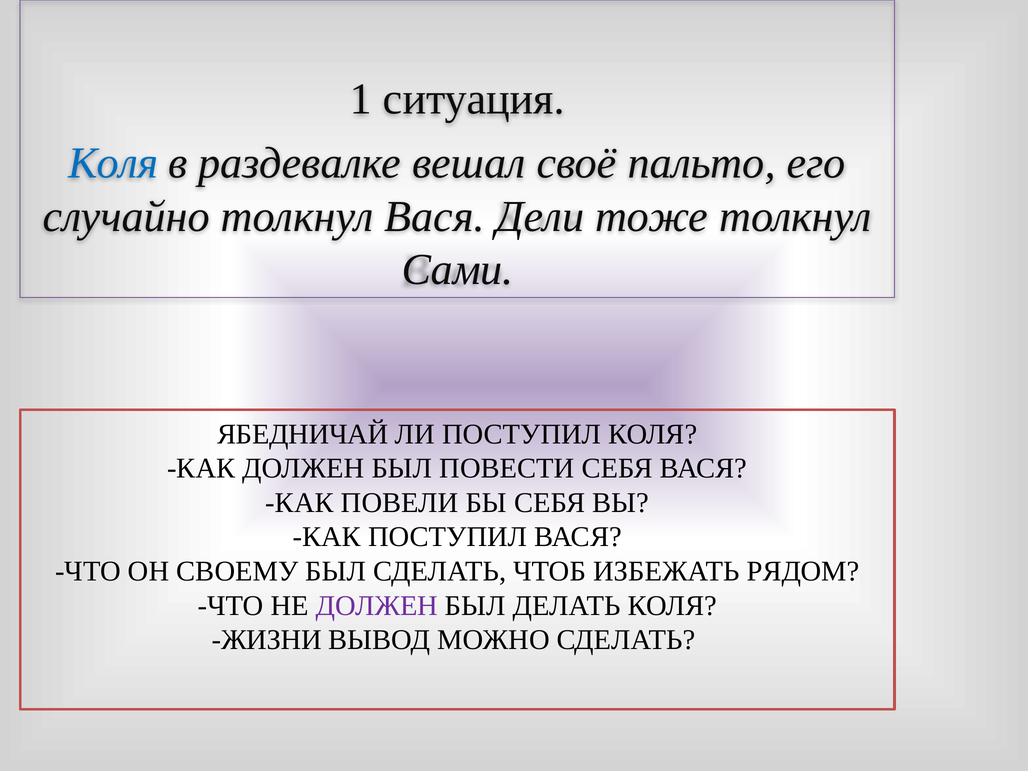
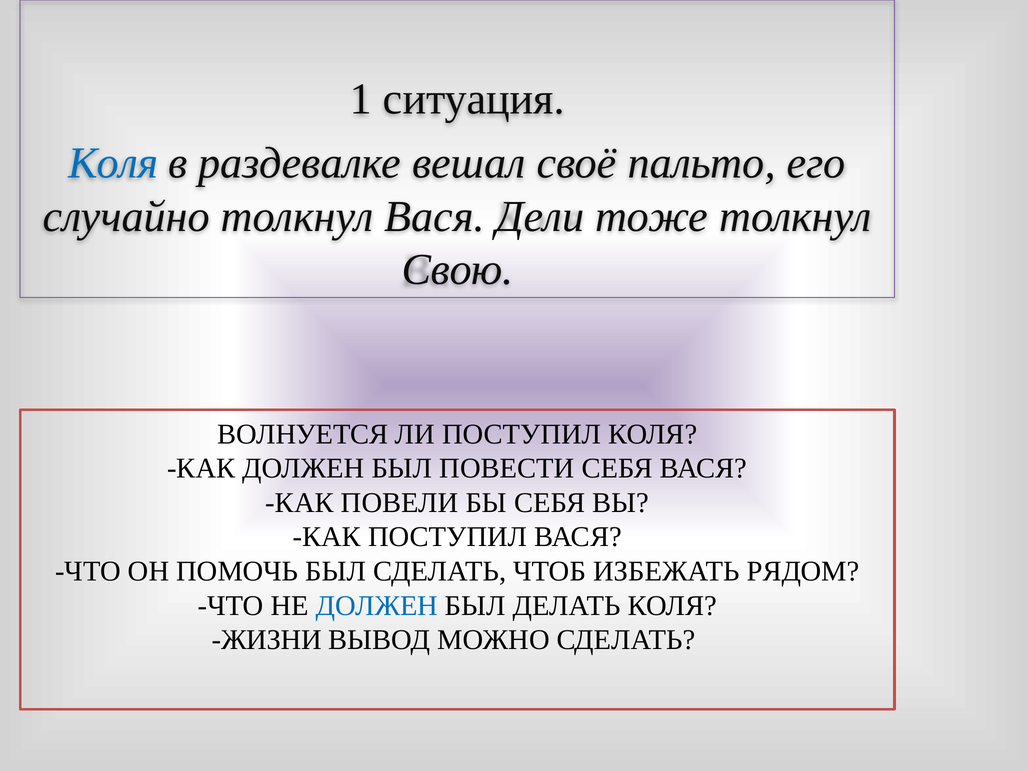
Сами: Сами -> Свою (458, 270)
ЯБЕДНИЧАЙ: ЯБЕДНИЧАЙ -> ВОЛНУЕТСЯ (303, 434)
СВОЕМУ: СВОЕМУ -> ПОМОЧЬ (237, 571)
ДОЛЖЕН colour: purple -> blue (377, 606)
